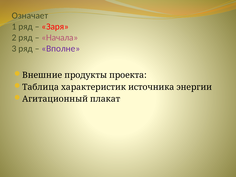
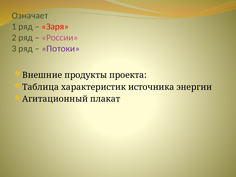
Начала: Начала -> России (60, 38)
Вполне: Вполне -> Потоки (61, 49)
